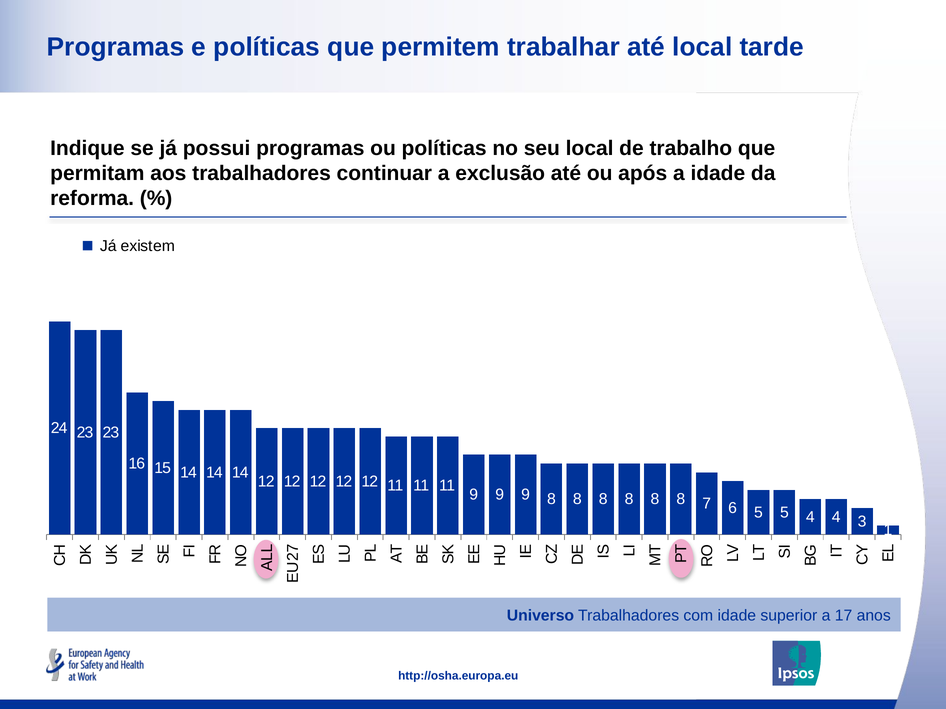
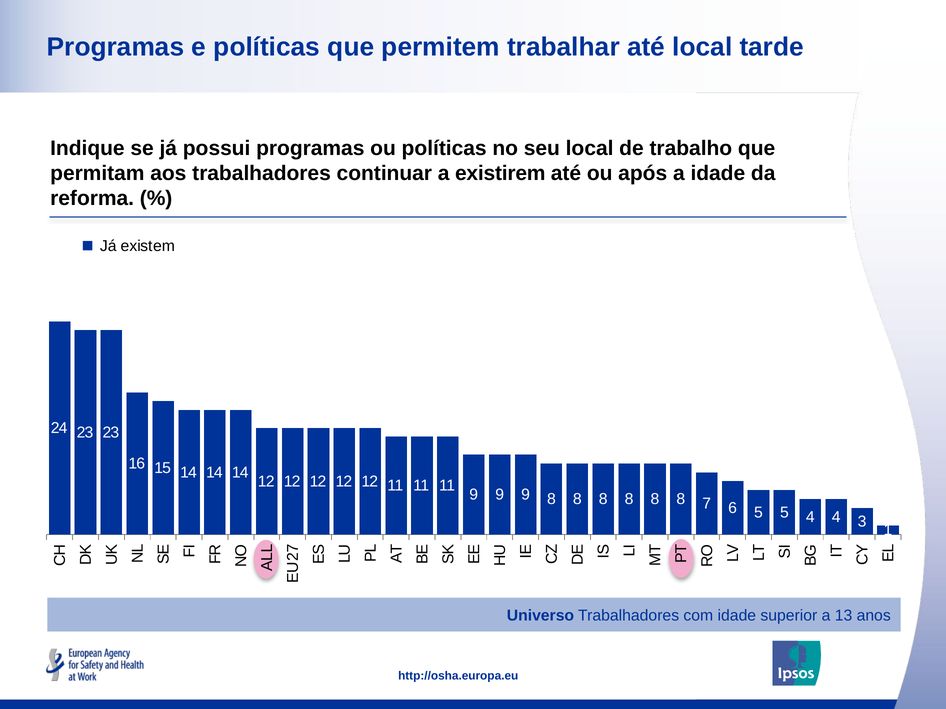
exclusão: exclusão -> existirem (500, 173)
17: 17 -> 13 (844, 616)
